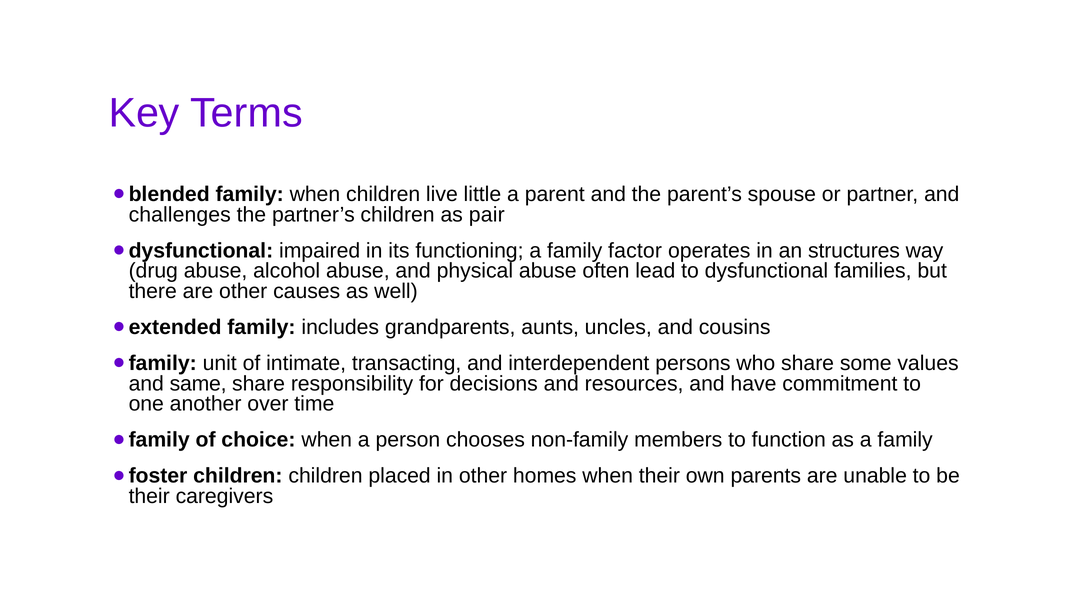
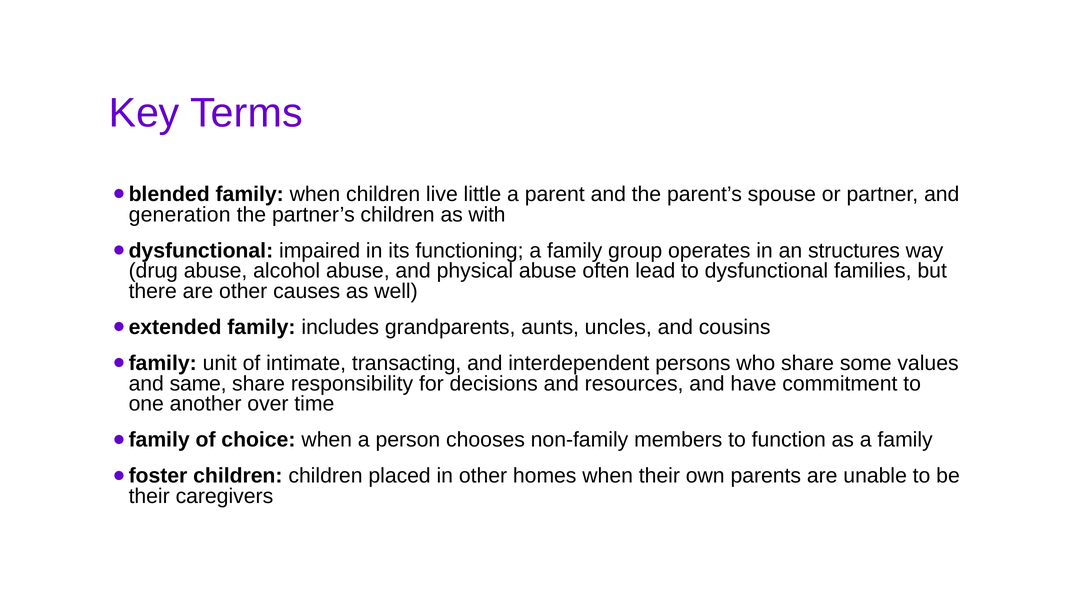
challenges: challenges -> generation (180, 215)
pair: pair -> with (487, 215)
factor: factor -> group (635, 251)
